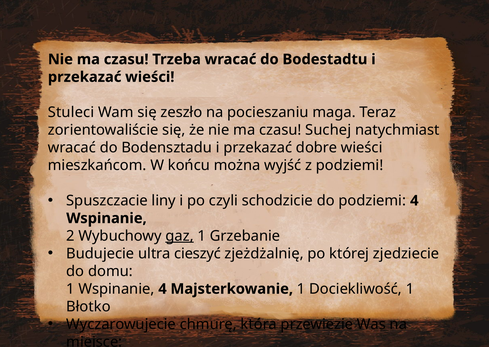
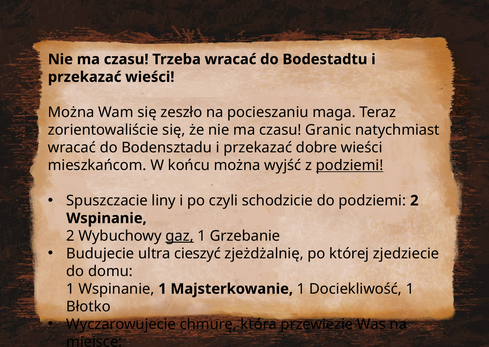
Stuleci: Stuleci -> Można (71, 112)
Suchej: Suchej -> Granic (328, 130)
podziemi underline: none -> present (350, 165)
podziemi 4: 4 -> 2 (414, 201)
Wspinanie 4: 4 -> 1 (162, 289)
